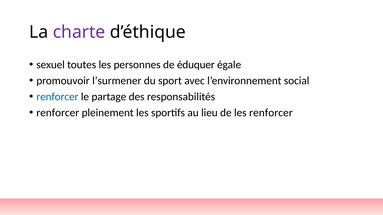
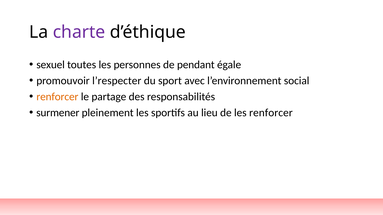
éduquer: éduquer -> pendant (196, 65)
l’surmener: l’surmener -> l’respecter (117, 81)
renforcer colour: blue -> orange (57, 97)
renforcer: renforcer -> surmener (58, 113)
